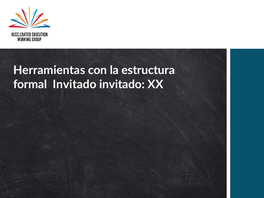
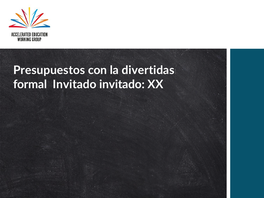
Herramientas: Herramientas -> Presupuestos (49, 70)
estructura: estructura -> divertidas (148, 70)
